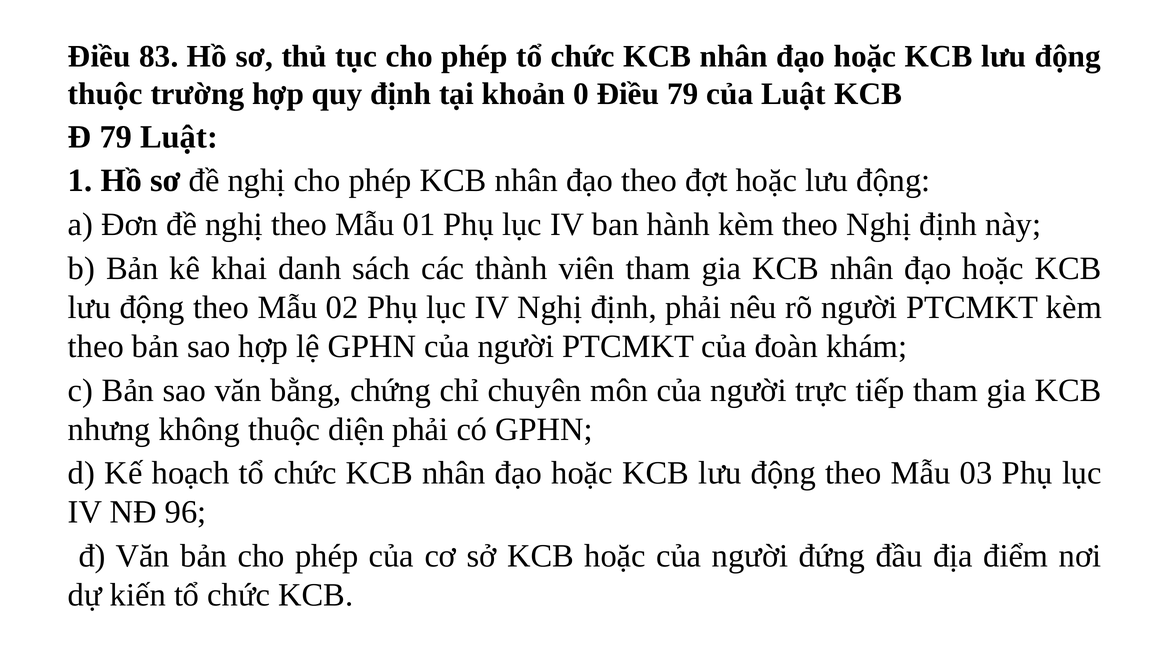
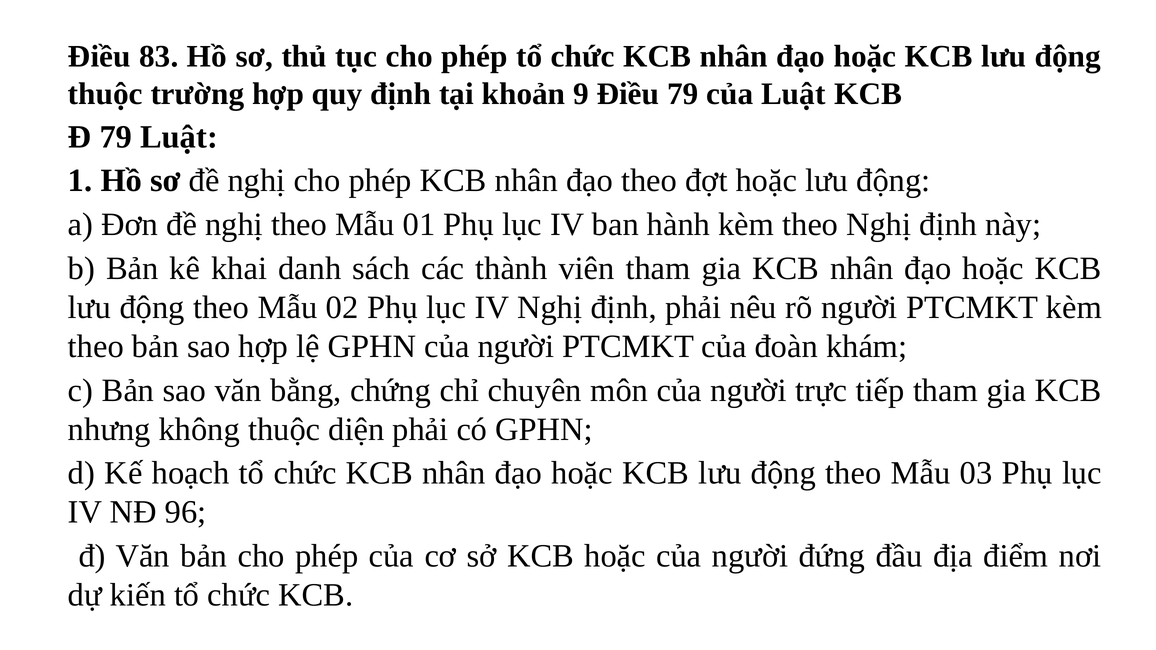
0: 0 -> 9 (581, 94)
